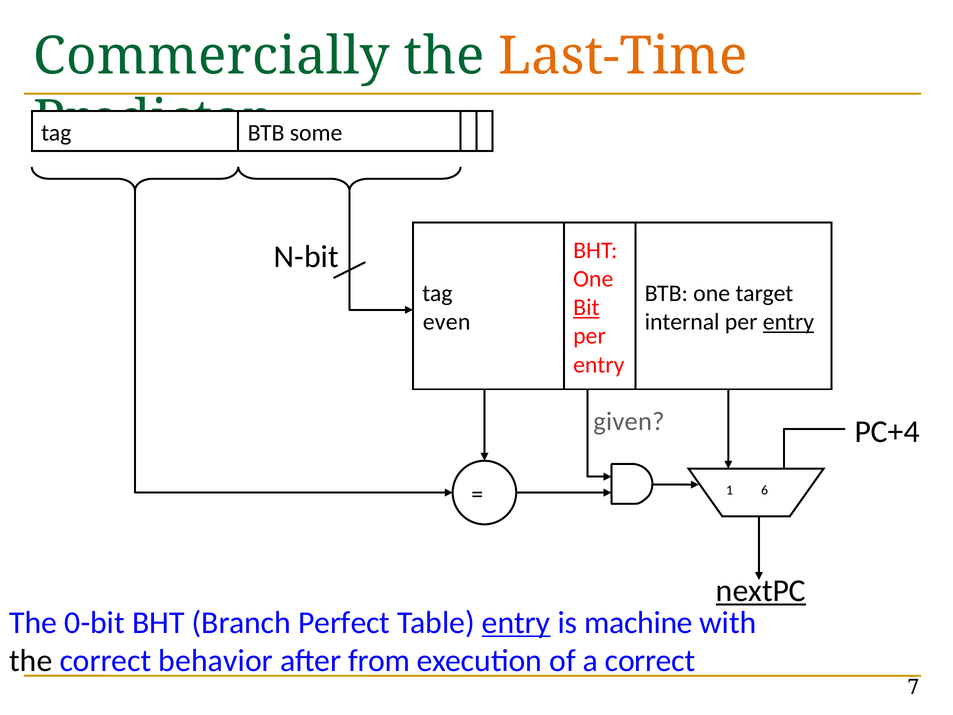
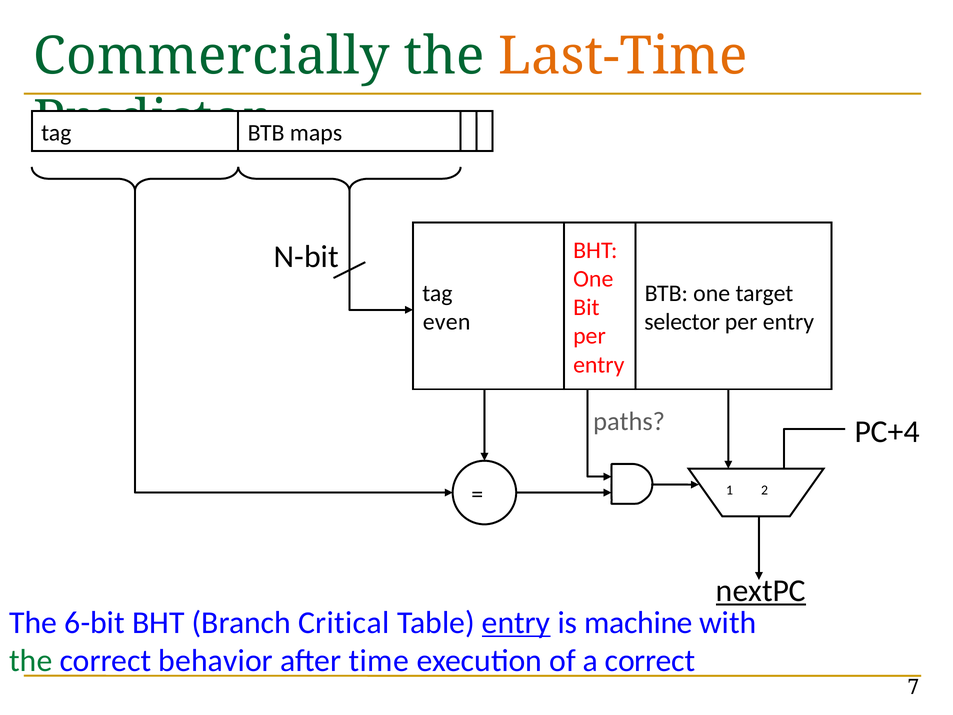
some: some -> maps (316, 133)
Bit underline: present -> none (586, 307)
internal: internal -> selector (682, 322)
entry underline: present -> none (788, 322)
given: given -> paths (629, 421)
6: 6 -> 2 (765, 490)
0-bit: 0-bit -> 6-bit (95, 622)
Perfect: Perfect -> Critical (344, 622)
the colour: black -> green (31, 661)
from: from -> time (379, 661)
